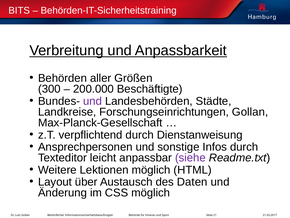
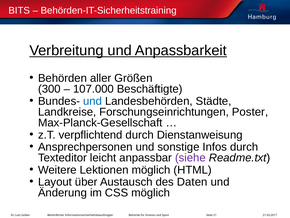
200.000: 200.000 -> 107.000 (93, 89)
und colour: purple -> blue (92, 101)
Forschungseinrichtungen Gollan: Gollan -> Poster (250, 112)
